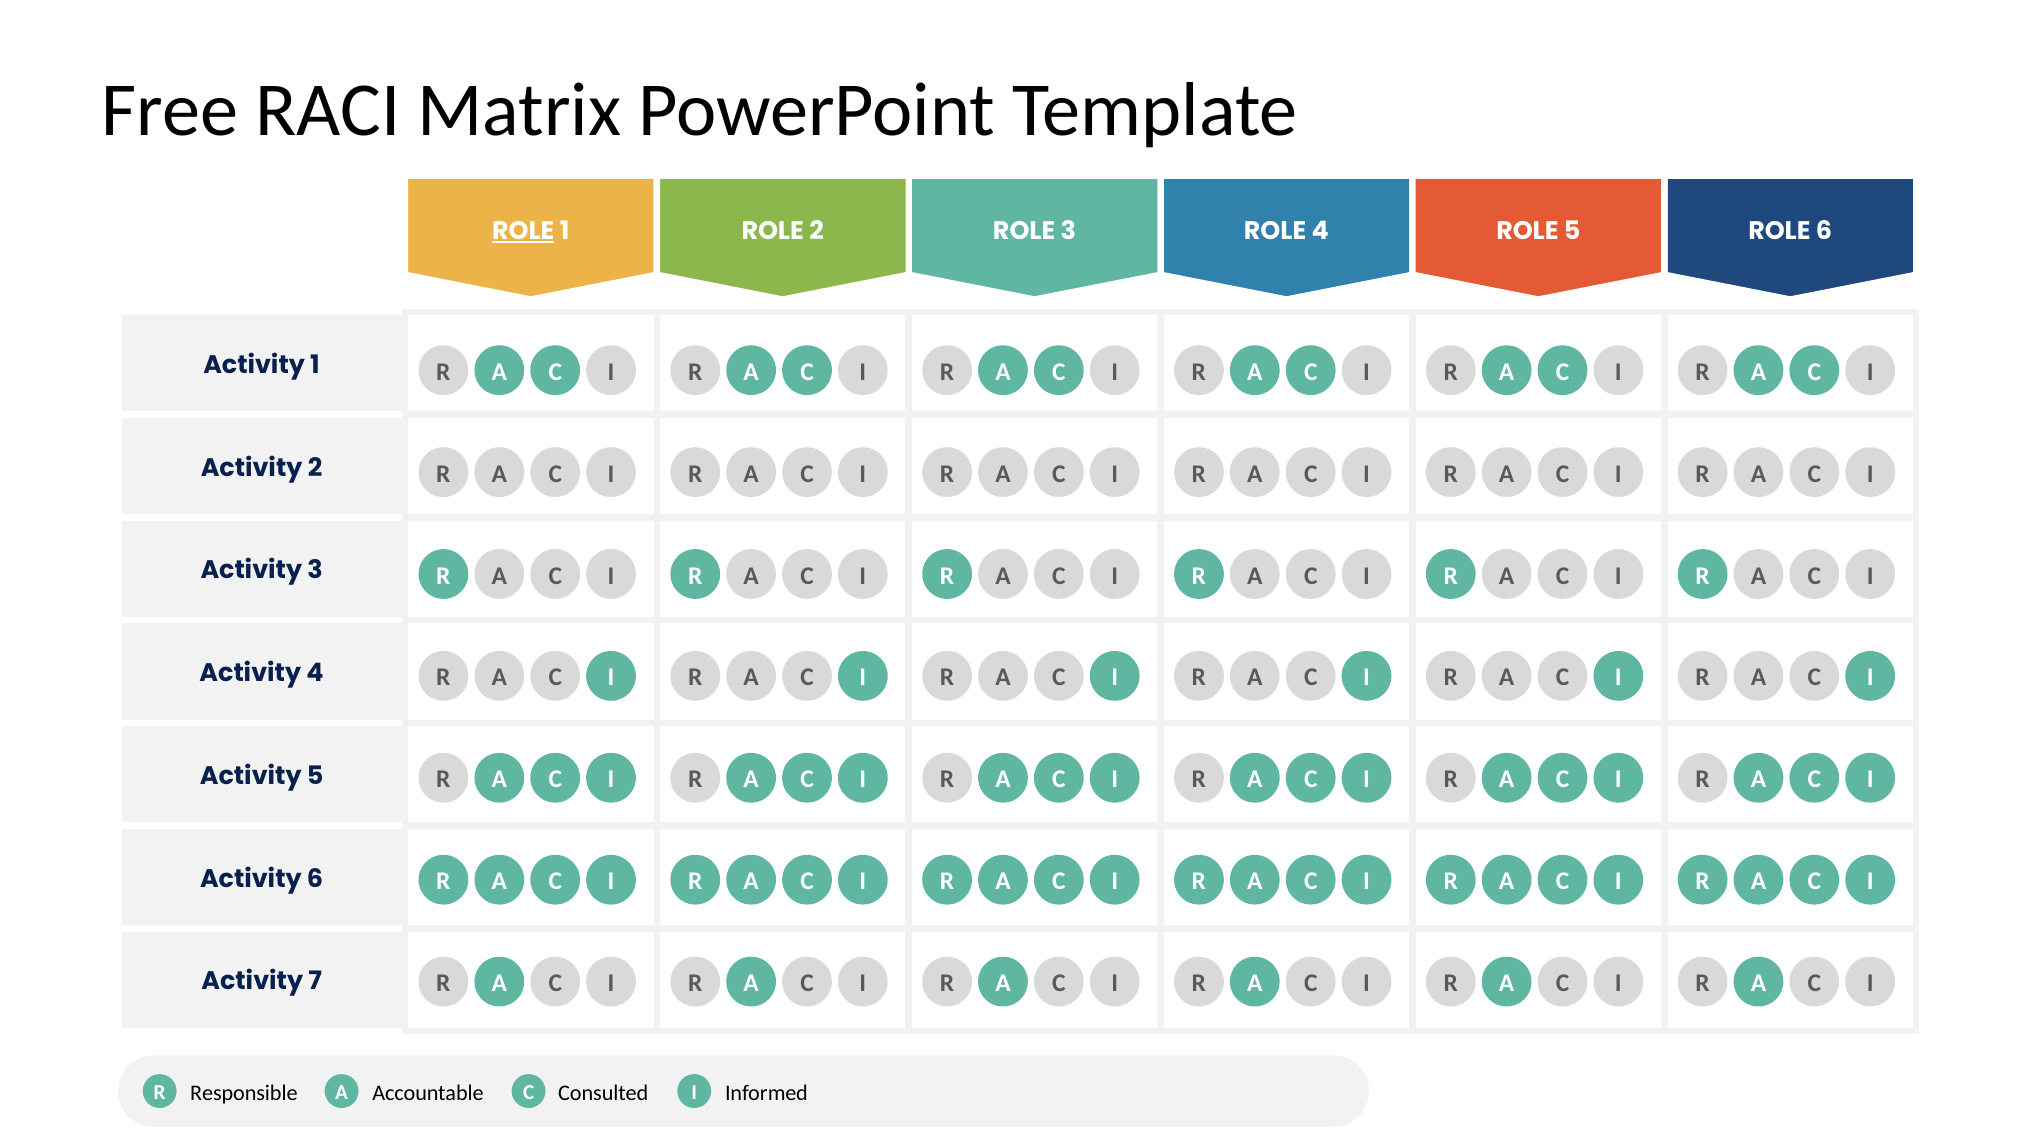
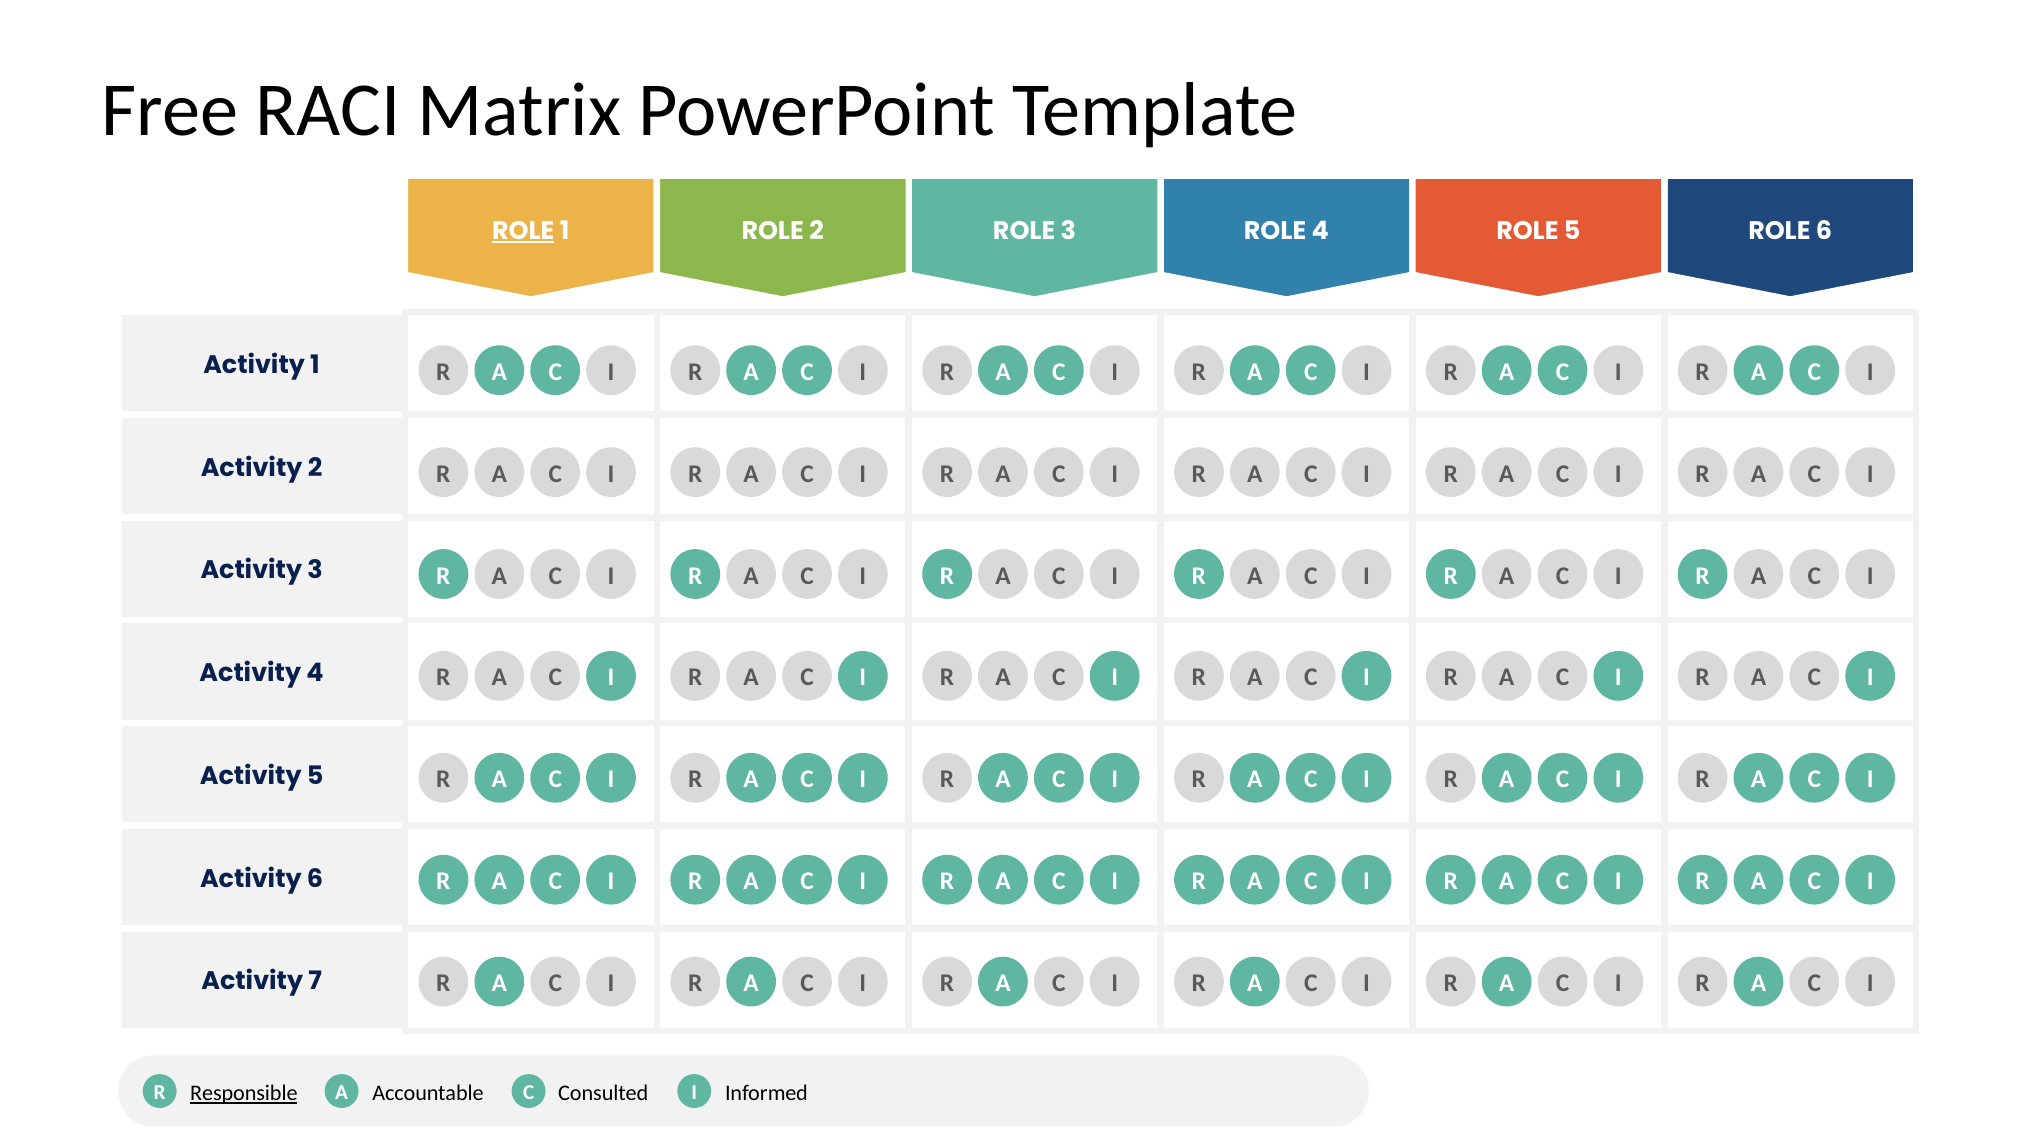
Responsible underline: none -> present (244, 1093)
